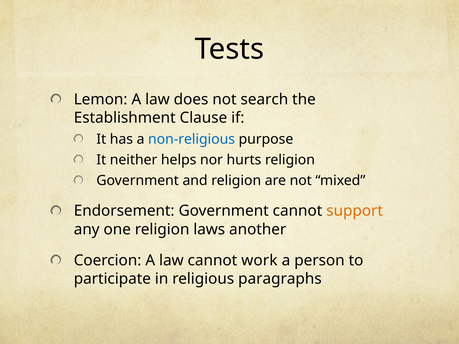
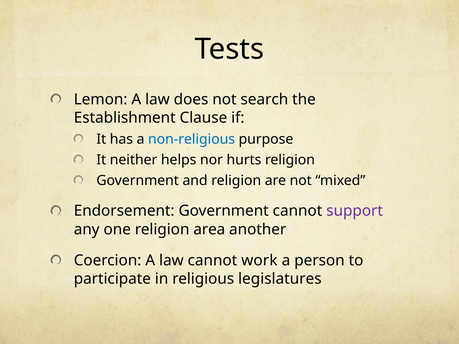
support colour: orange -> purple (355, 211)
laws: laws -> area (209, 229)
paragraphs: paragraphs -> legislatures (280, 279)
